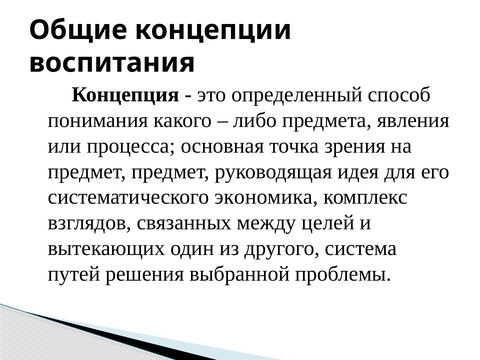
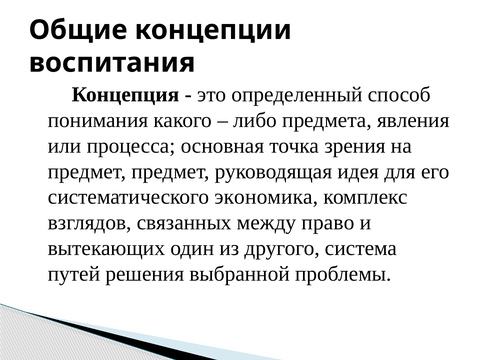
целей: целей -> право (328, 223)
